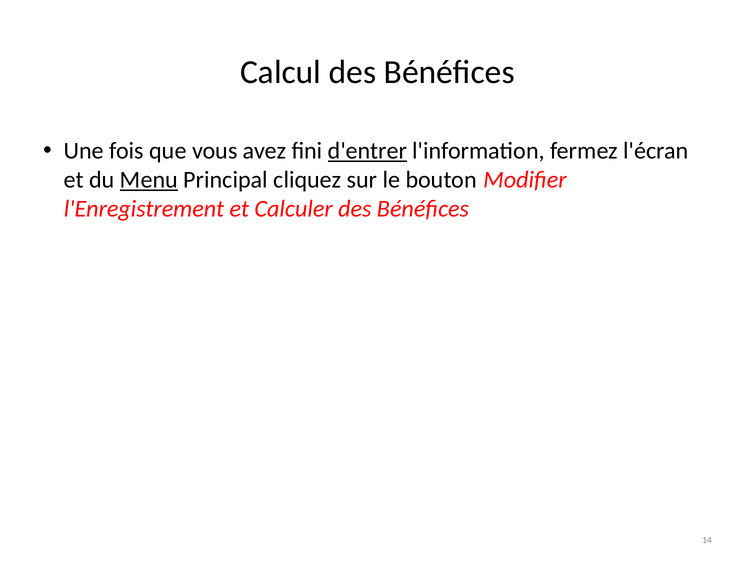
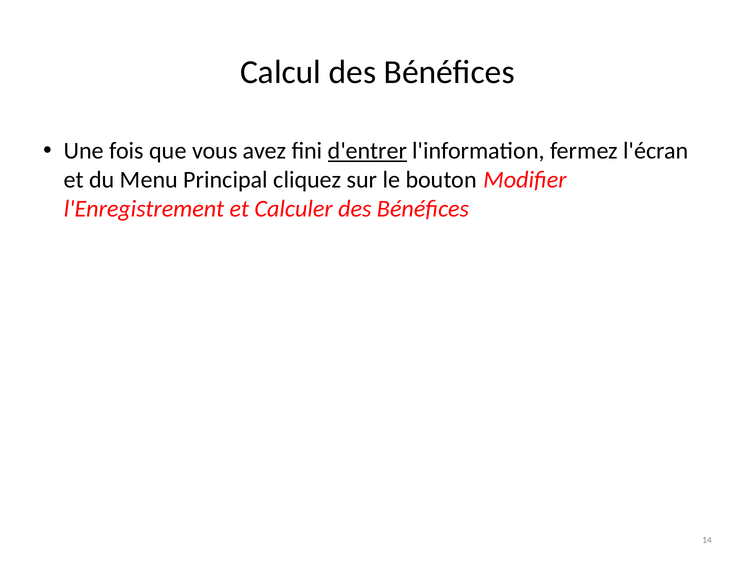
Menu underline: present -> none (149, 180)
